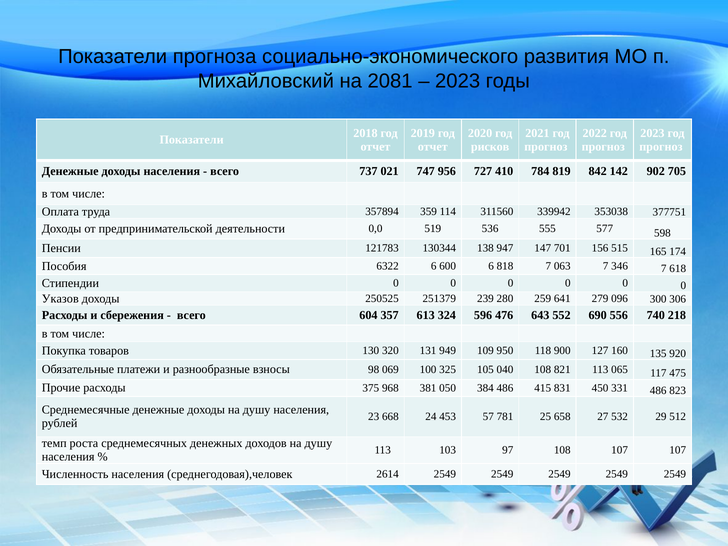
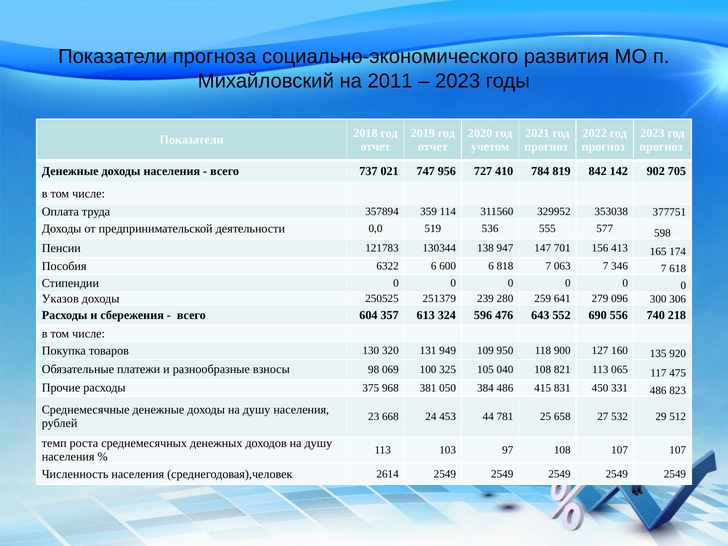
2081: 2081 -> 2011 (390, 81)
рисков: рисков -> учетом (490, 147)
339942: 339942 -> 329952 (554, 212)
515: 515 -> 413 (620, 248)
57: 57 -> 44 (488, 417)
